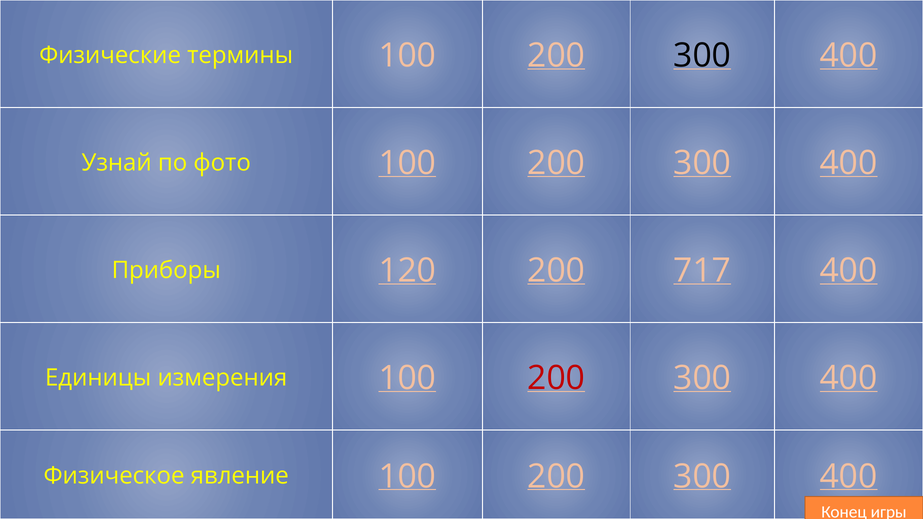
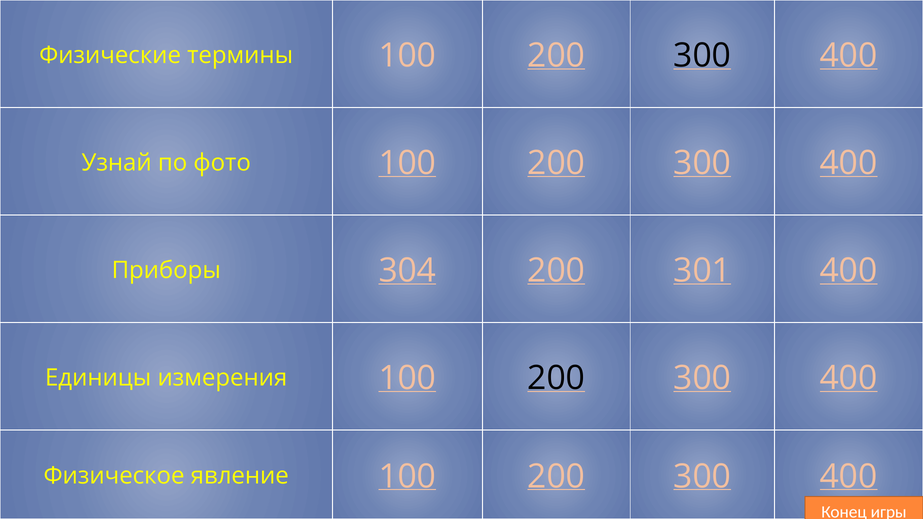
120: 120 -> 304 (407, 271)
717: 717 -> 301 (702, 271)
200 colour: red -> black (556, 378)
